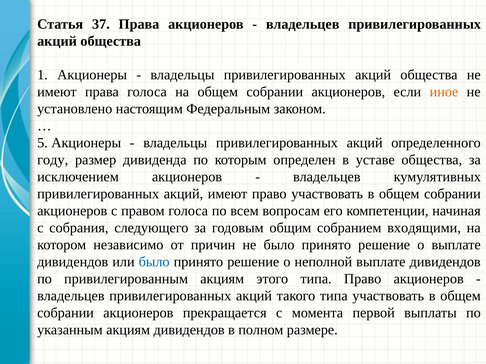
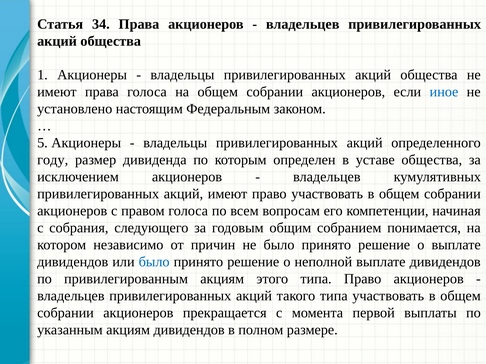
37: 37 -> 34 (101, 24)
иное colour: orange -> blue (444, 92)
входящими: входящими -> понимается (424, 228)
